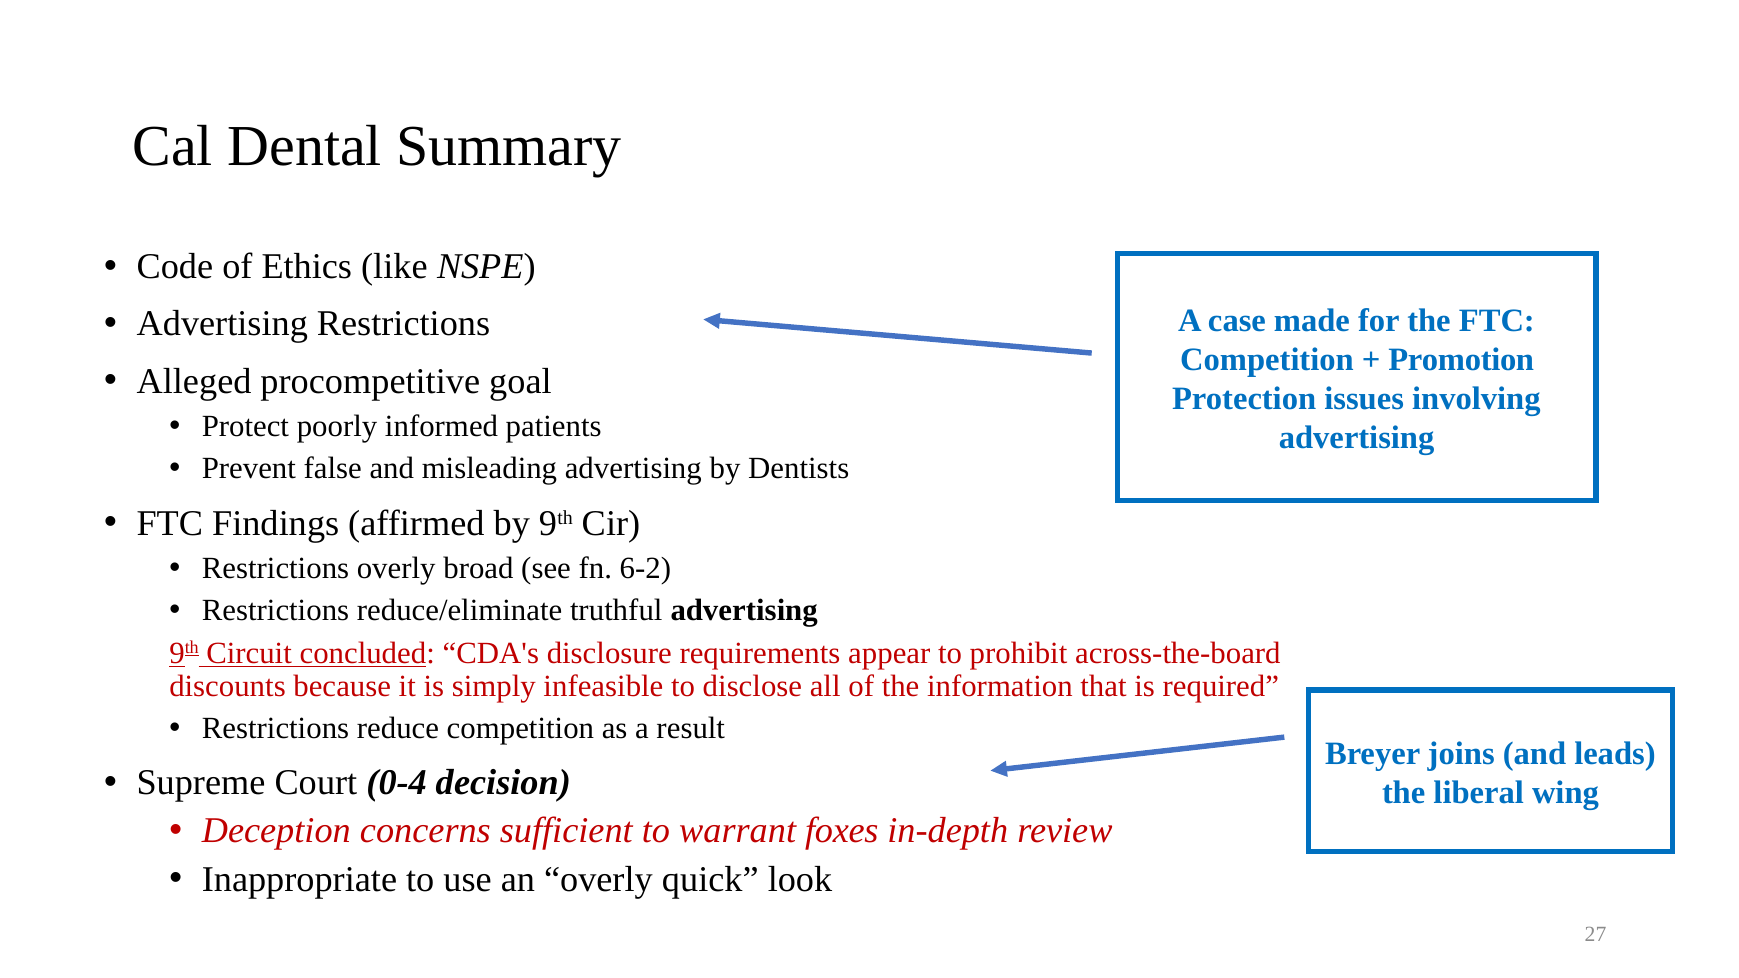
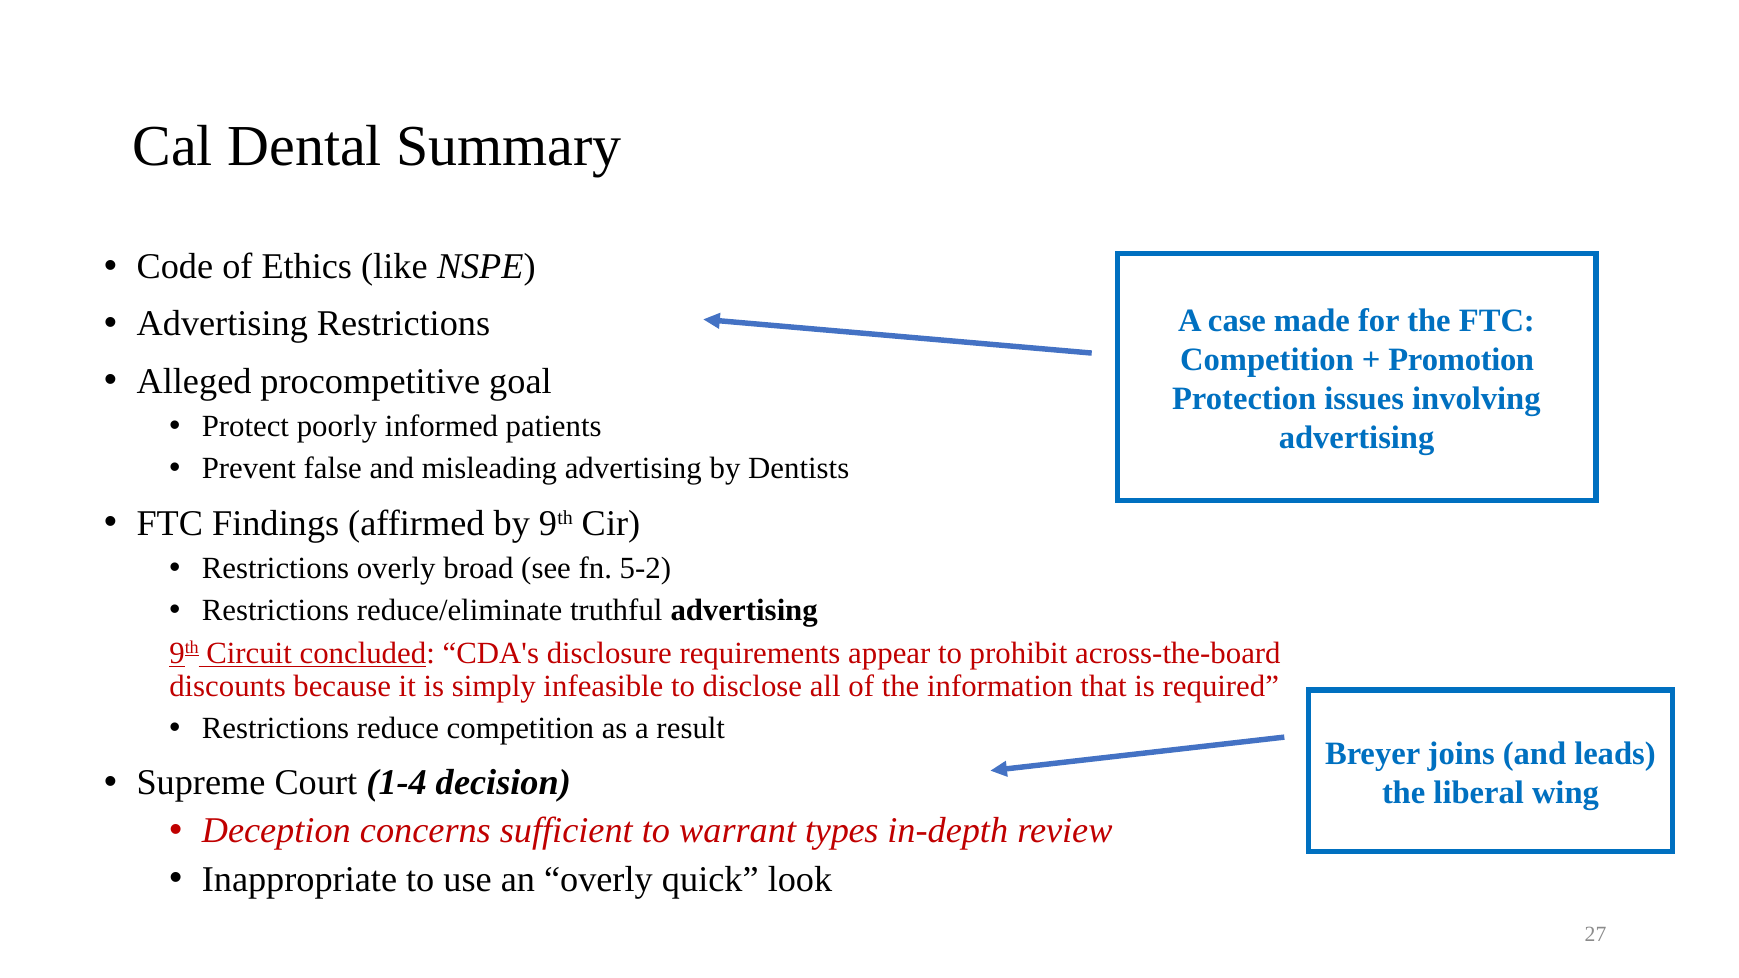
6-2: 6-2 -> 5-2 (645, 568)
0-4: 0-4 -> 1-4 (397, 783)
foxes: foxes -> types (842, 831)
